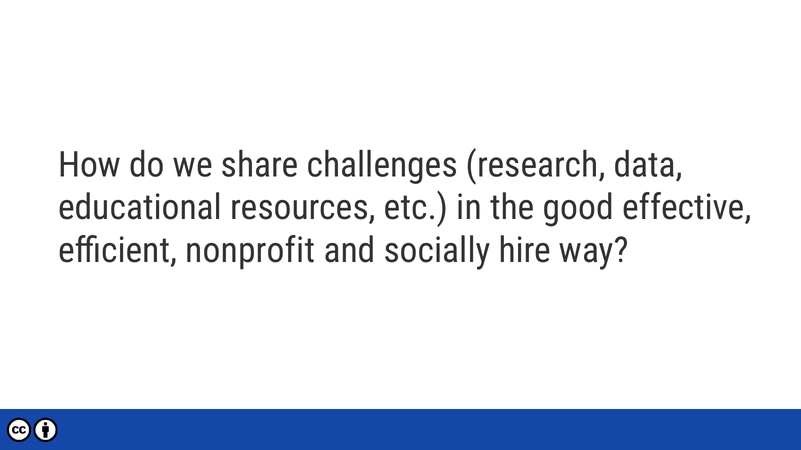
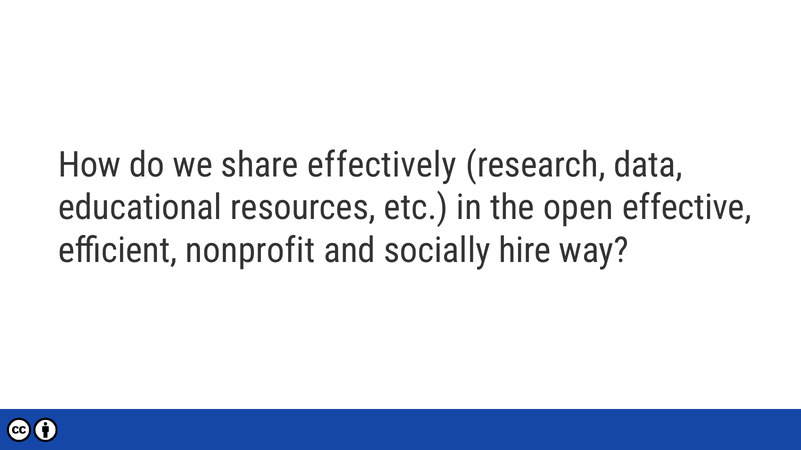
challenges: challenges -> effectively (382, 165)
good: good -> open (578, 208)
